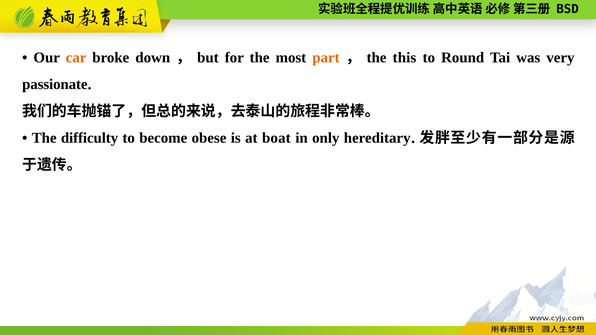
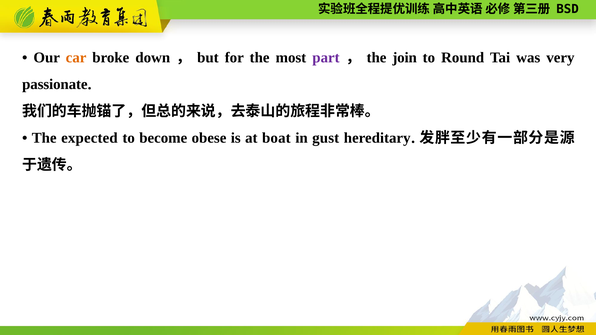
part colour: orange -> purple (326, 58)
this: this -> join (405, 58)
difficulty: difficulty -> expected (89, 138)
only: only -> gust (326, 138)
